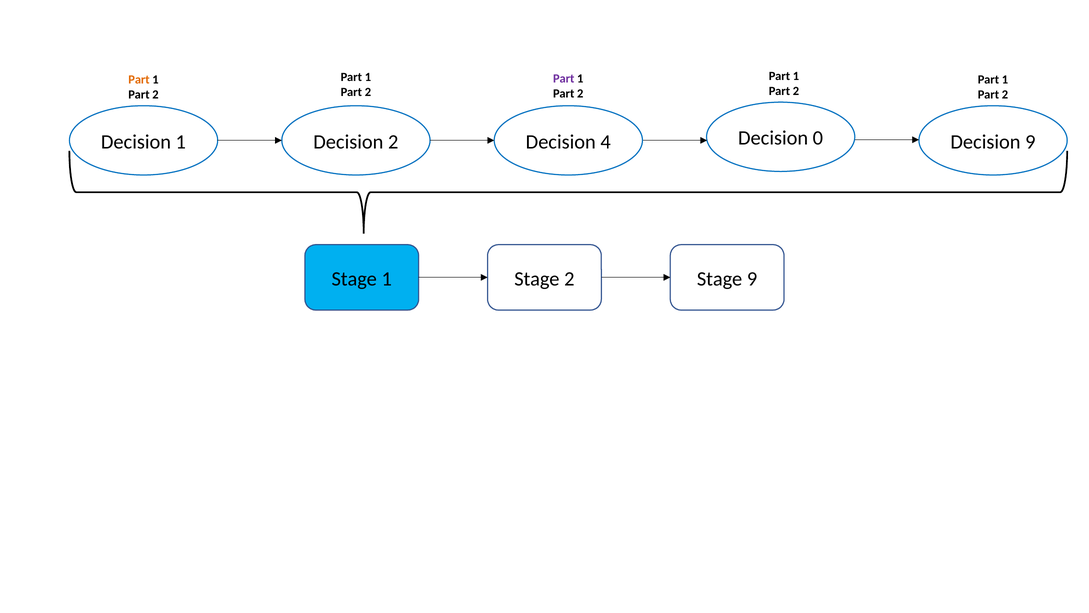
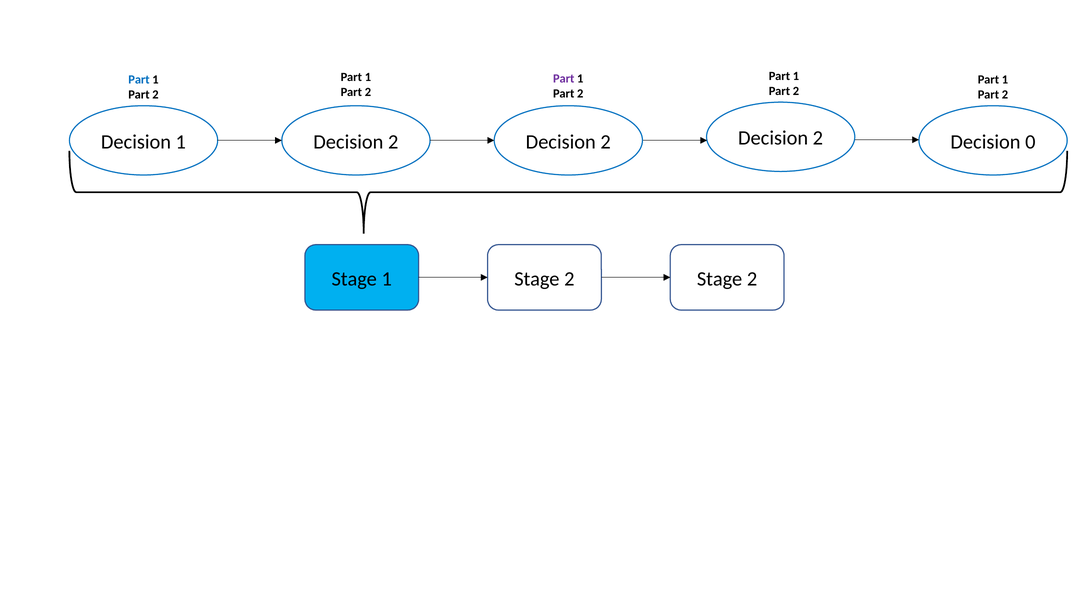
Part colour: orange -> blue (139, 79)
1 Decision 4: 4 -> 2 (606, 142)
0: 0 -> 2 (818, 138)
Decision 9: 9 -> 0 (1030, 142)
1 Stage 9: 9 -> 2 (752, 279)
